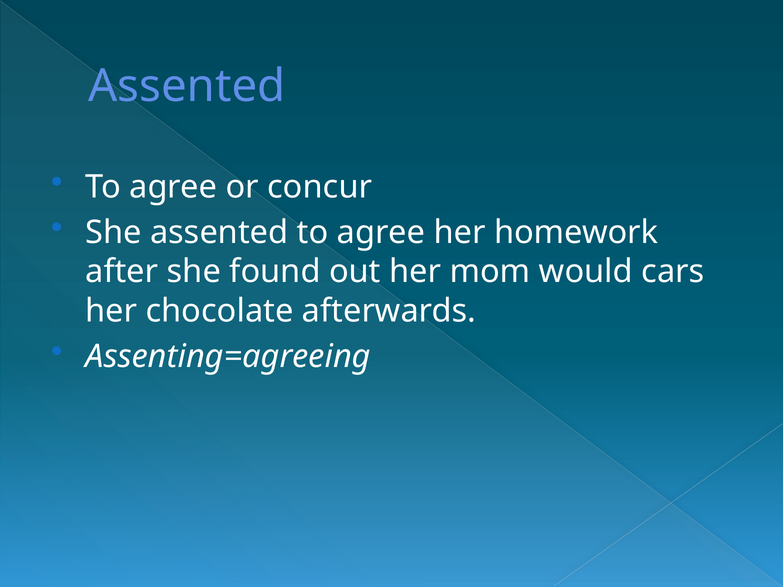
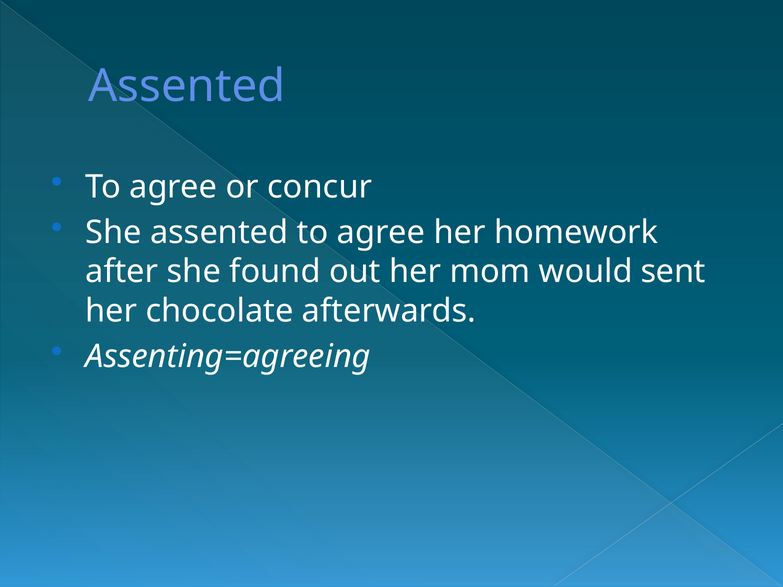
cars: cars -> sent (673, 272)
